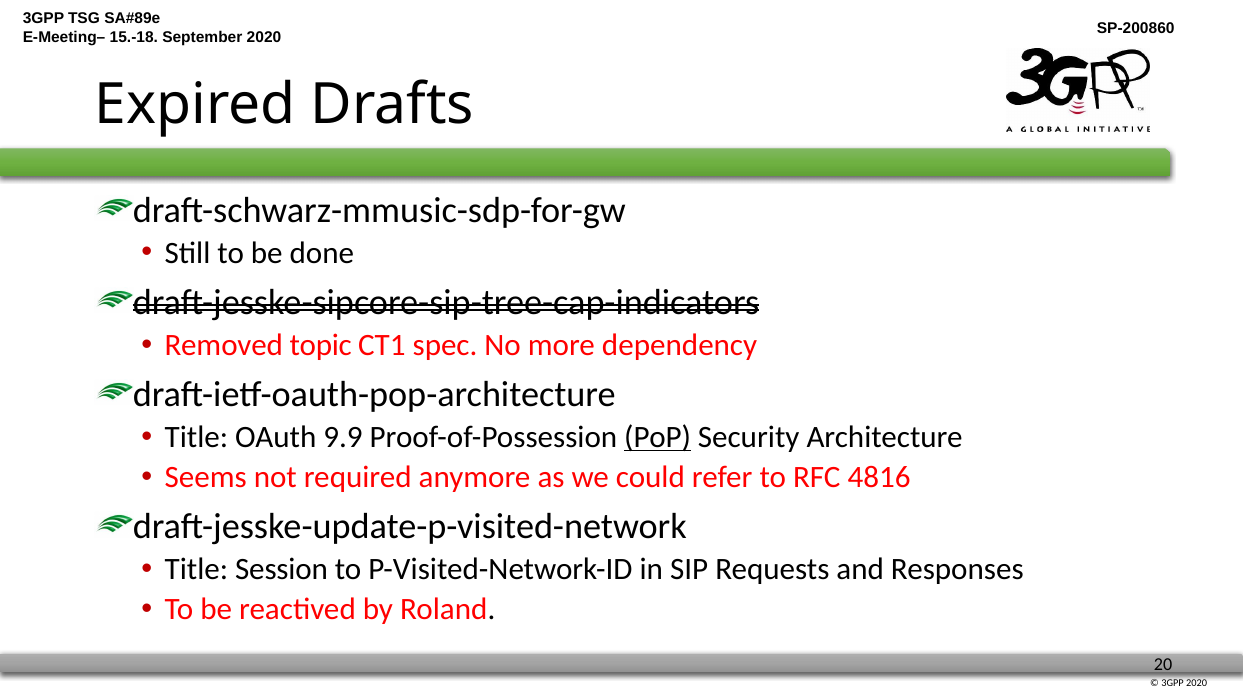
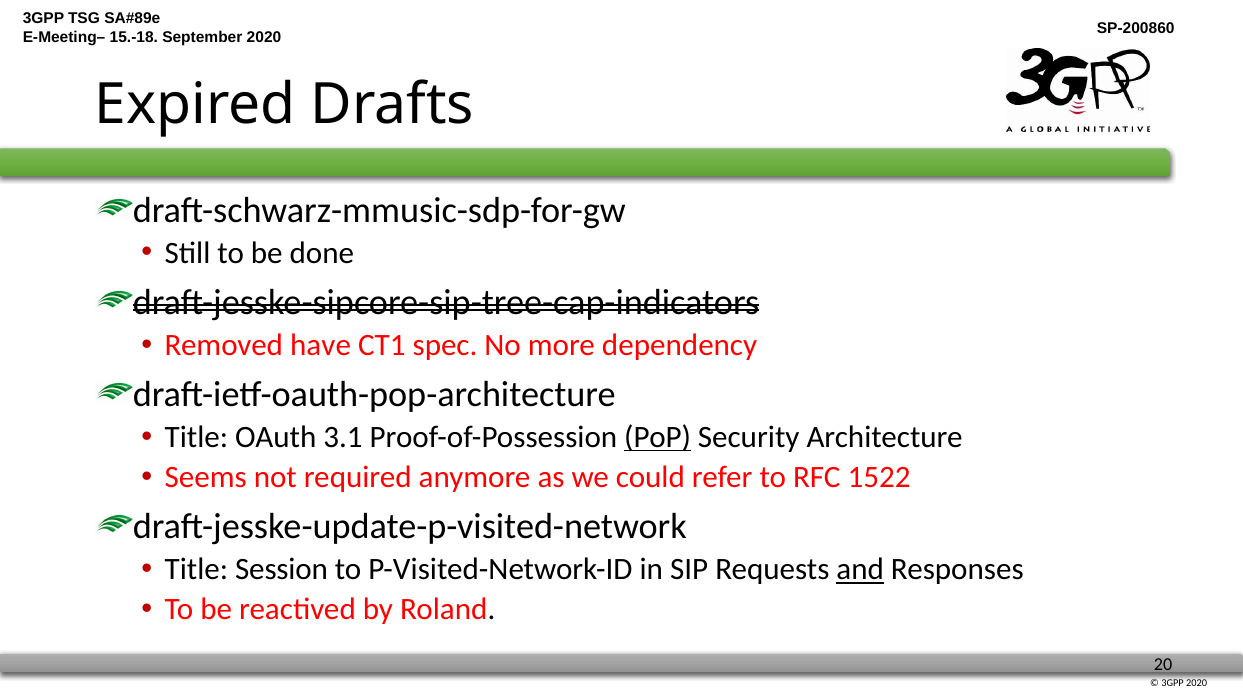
topic: topic -> have (321, 345)
9.9: 9.9 -> 3.1 (343, 437)
4816: 4816 -> 1522 (879, 477)
and underline: none -> present (860, 569)
